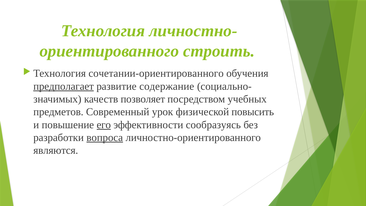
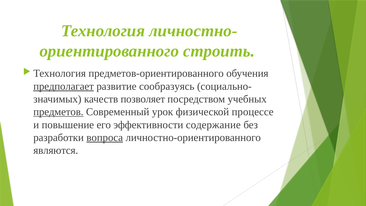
сочетании-ориентированного: сочетании-ориентированного -> предметов-ориентированного (156, 73)
содержание: содержание -> сообразуясь (167, 86)
предметов underline: none -> present (58, 112)
повысить: повысить -> процессе (253, 112)
его underline: present -> none (104, 125)
сообразуясь: сообразуясь -> содержание (213, 125)
